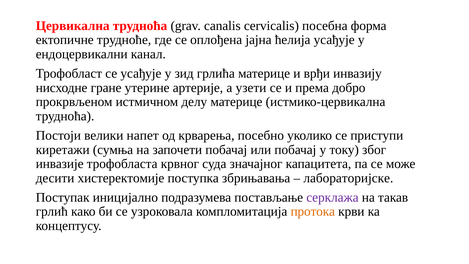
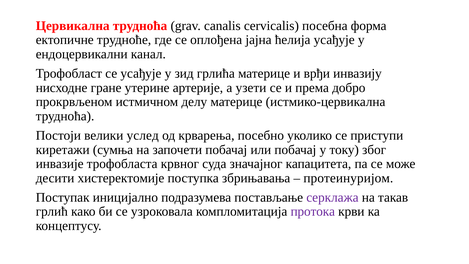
напет: напет -> услед (143, 135)
лабораторијске: лабораторијске -> протеинуријом (348, 178)
протока colour: orange -> purple (313, 211)
